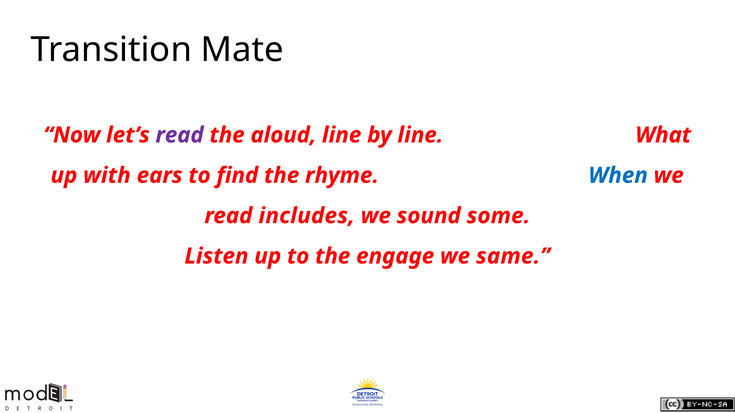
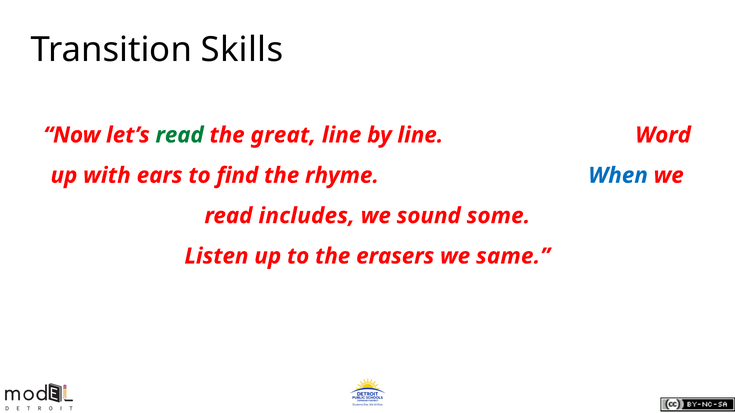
Mate: Mate -> Skills (242, 50)
read colour: purple -> green (180, 135)
aloud: aloud -> great (283, 135)
What: What -> Word (663, 135)
engage: engage -> erasers (395, 256)
